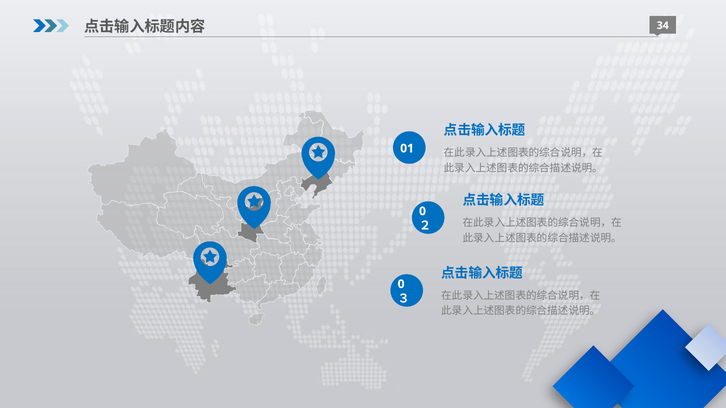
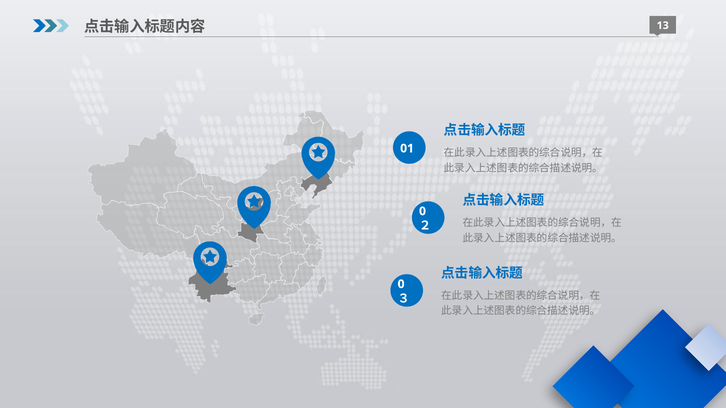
34: 34 -> 13 (663, 25)
